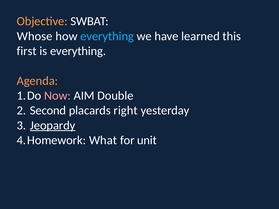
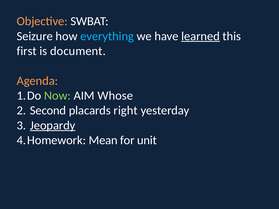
Whose: Whose -> Seizure (35, 36)
learned underline: none -> present (200, 36)
is everything: everything -> document (78, 51)
Now colour: pink -> light green (57, 96)
Double: Double -> Whose (115, 96)
What: What -> Mean (103, 140)
